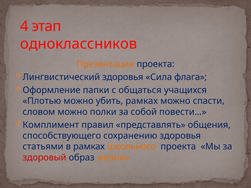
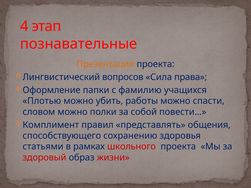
одноклассников: одноклассников -> познавательные (79, 44)
Лингвистический здоровья: здоровья -> вопросов (123, 77)
флага: флага -> права (191, 77)
общаться: общаться -> фамилию (140, 90)
убить рамках: рамках -> работы (142, 101)
школьного colour: orange -> red (132, 147)
жизни colour: orange -> red (113, 158)
